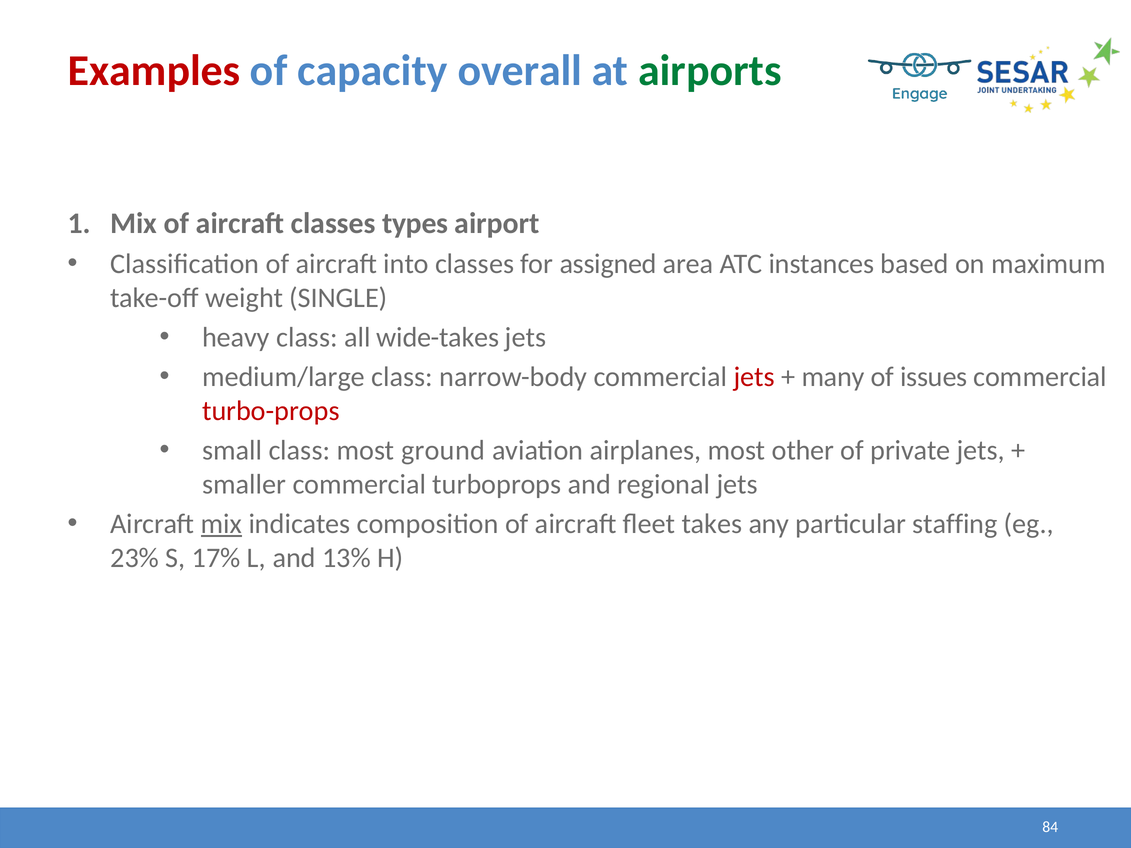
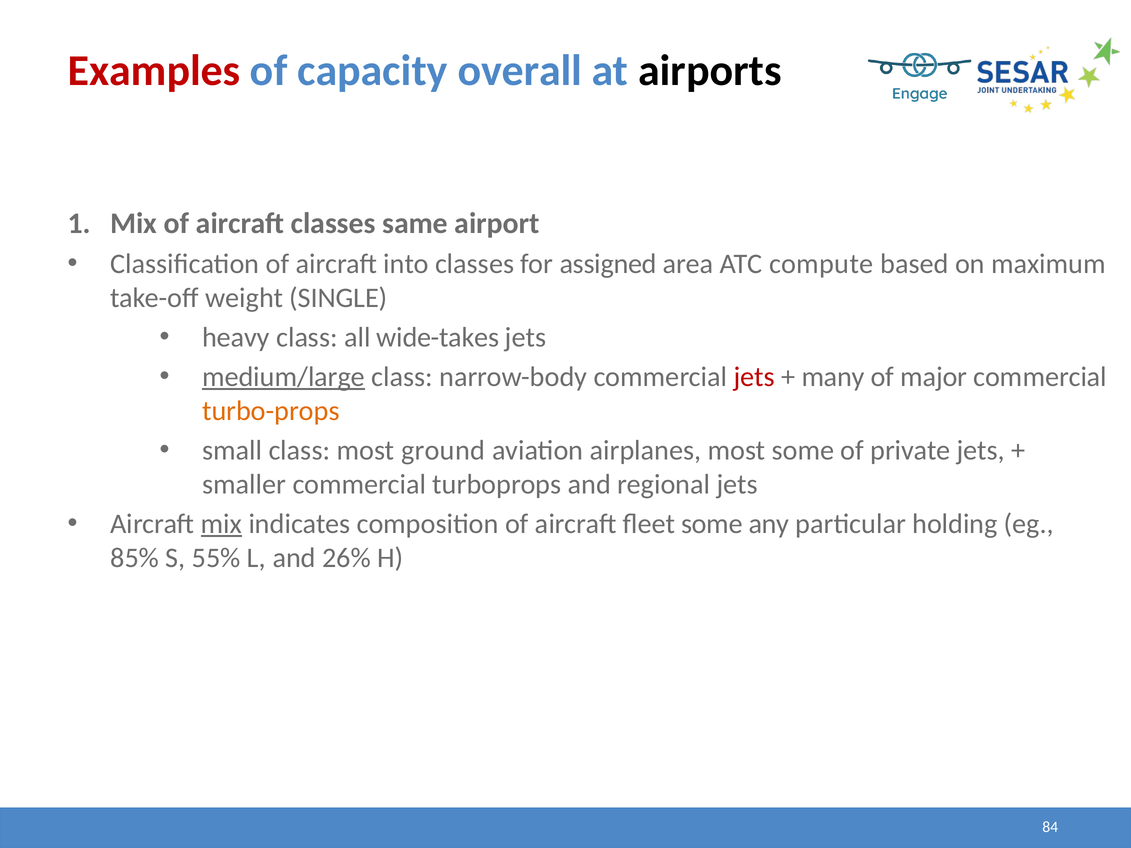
airports colour: green -> black (710, 71)
types: types -> same (415, 224)
instances: instances -> compute (821, 264)
medium/large underline: none -> present (284, 377)
issues: issues -> major (934, 377)
turbo-props colour: red -> orange (271, 411)
most other: other -> some (803, 451)
fleet takes: takes -> some (712, 524)
staffing: staffing -> holding (955, 524)
23%: 23% -> 85% (135, 558)
17%: 17% -> 55% (216, 558)
13%: 13% -> 26% (346, 558)
